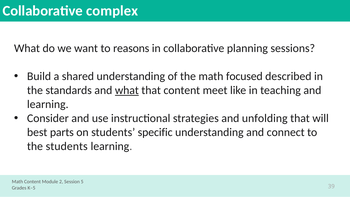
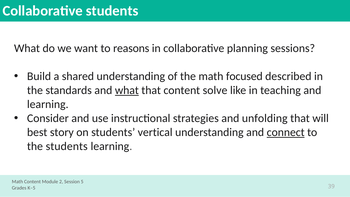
Collaborative complex: complex -> students (112, 11)
meet: meet -> solve (215, 90)
parts: parts -> story (62, 132)
specific: specific -> vertical (155, 132)
connect underline: none -> present (286, 132)
